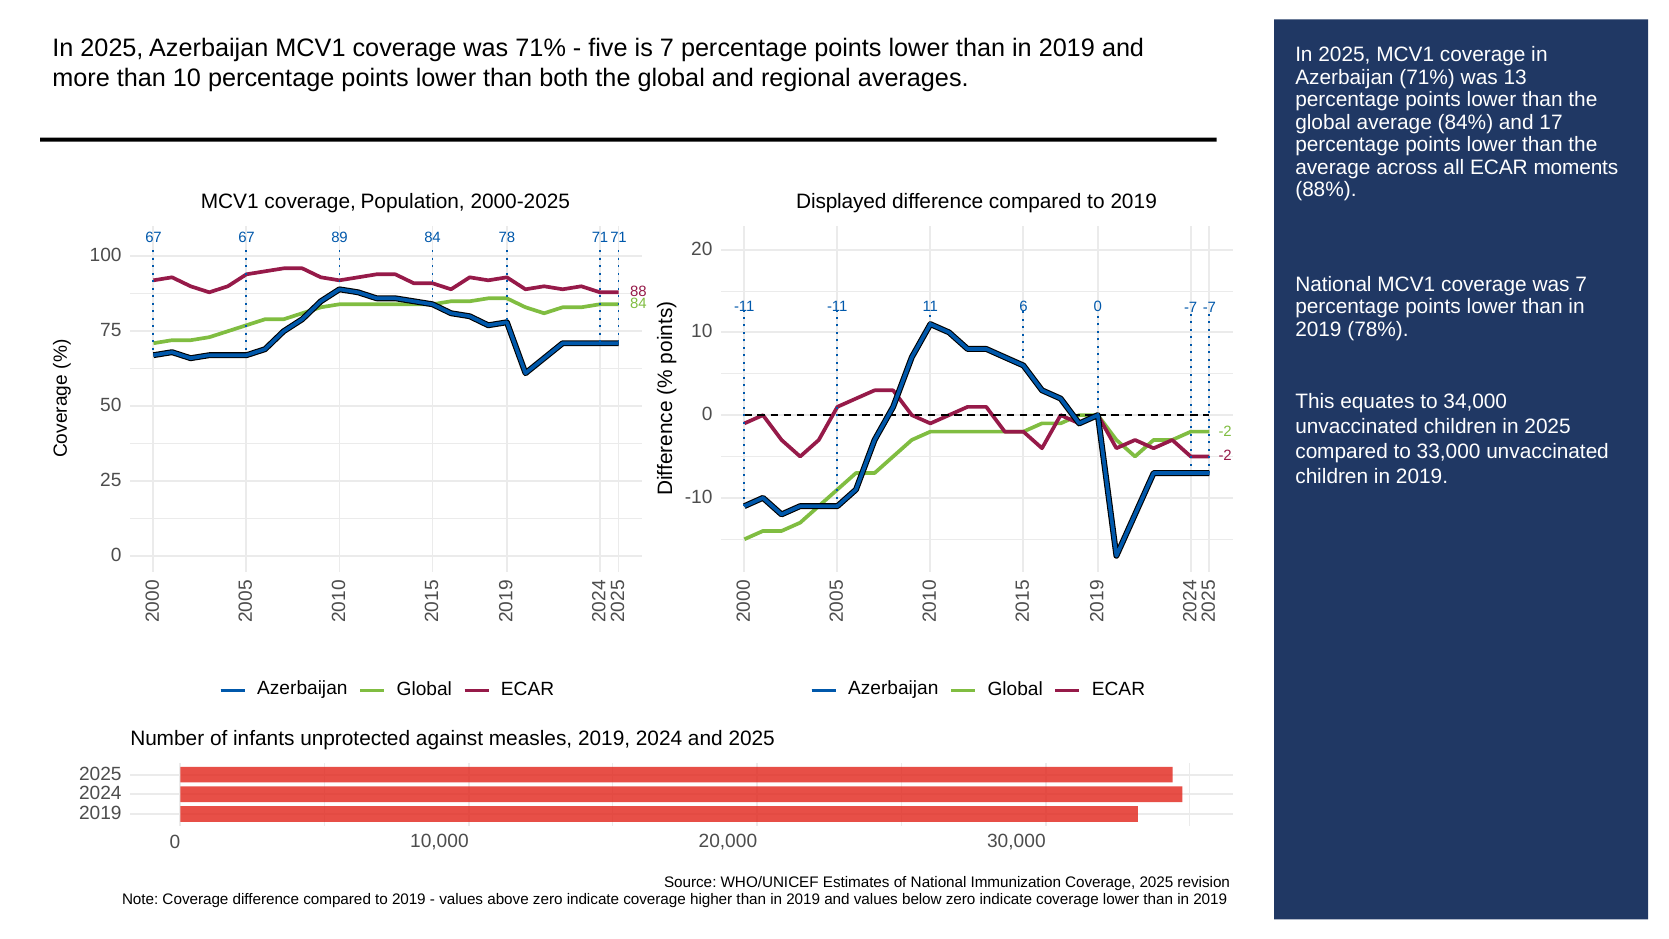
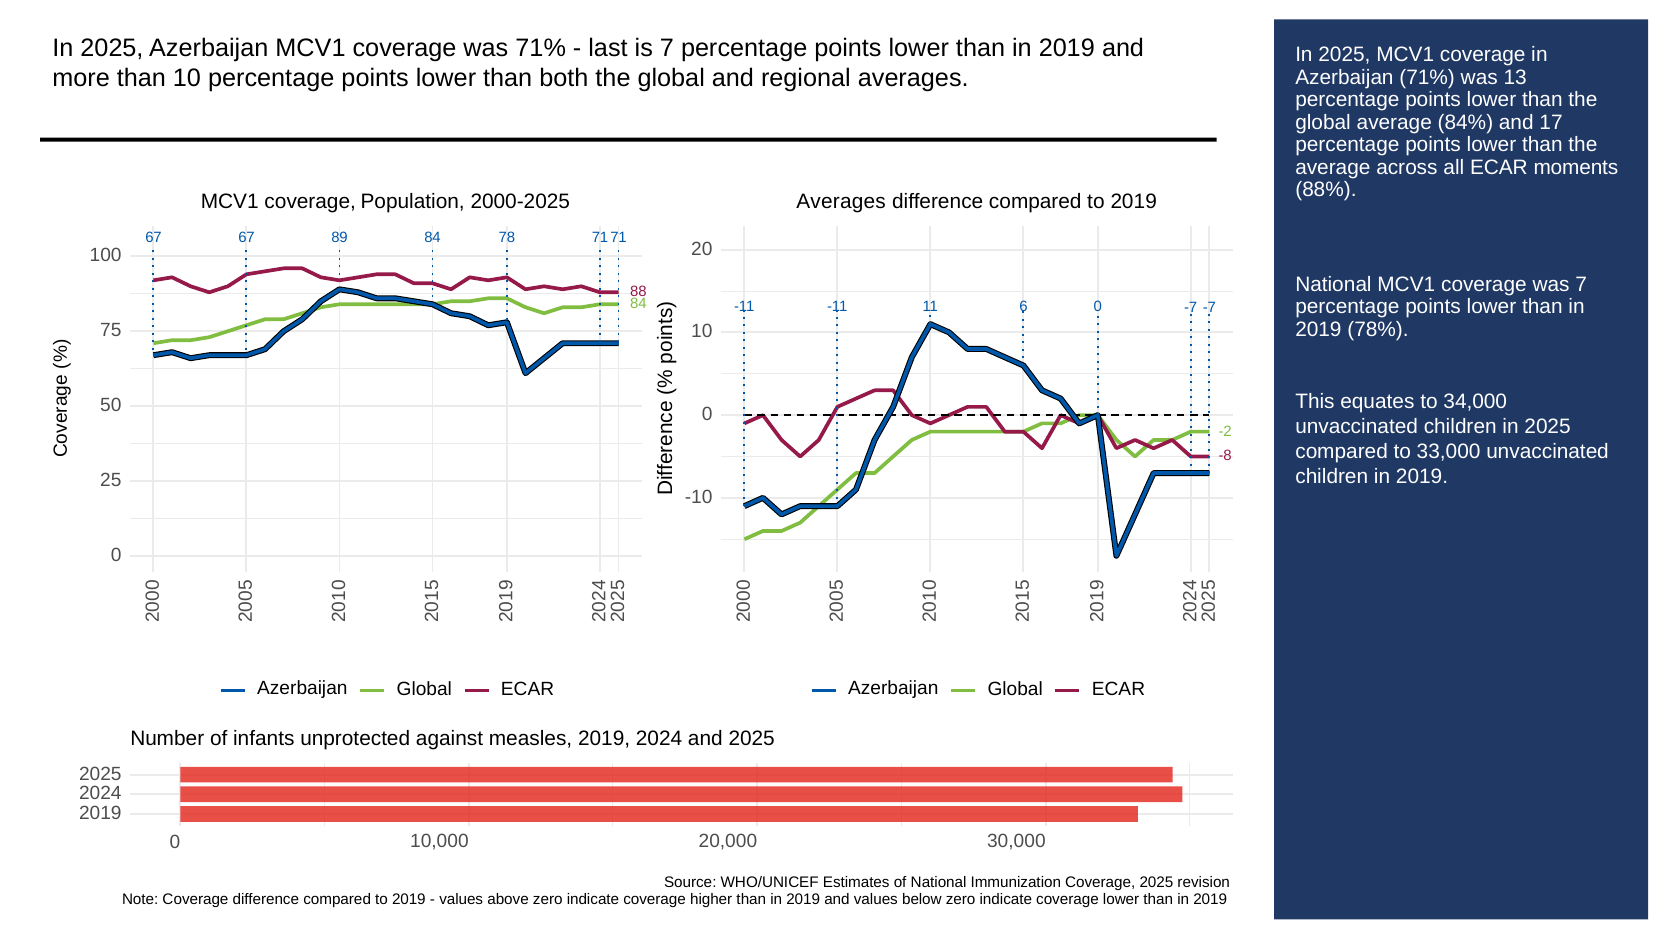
five: five -> last (608, 48)
Displayed: Displayed -> Averages (841, 201)
-2: -2 -> -8 (1225, 456)
